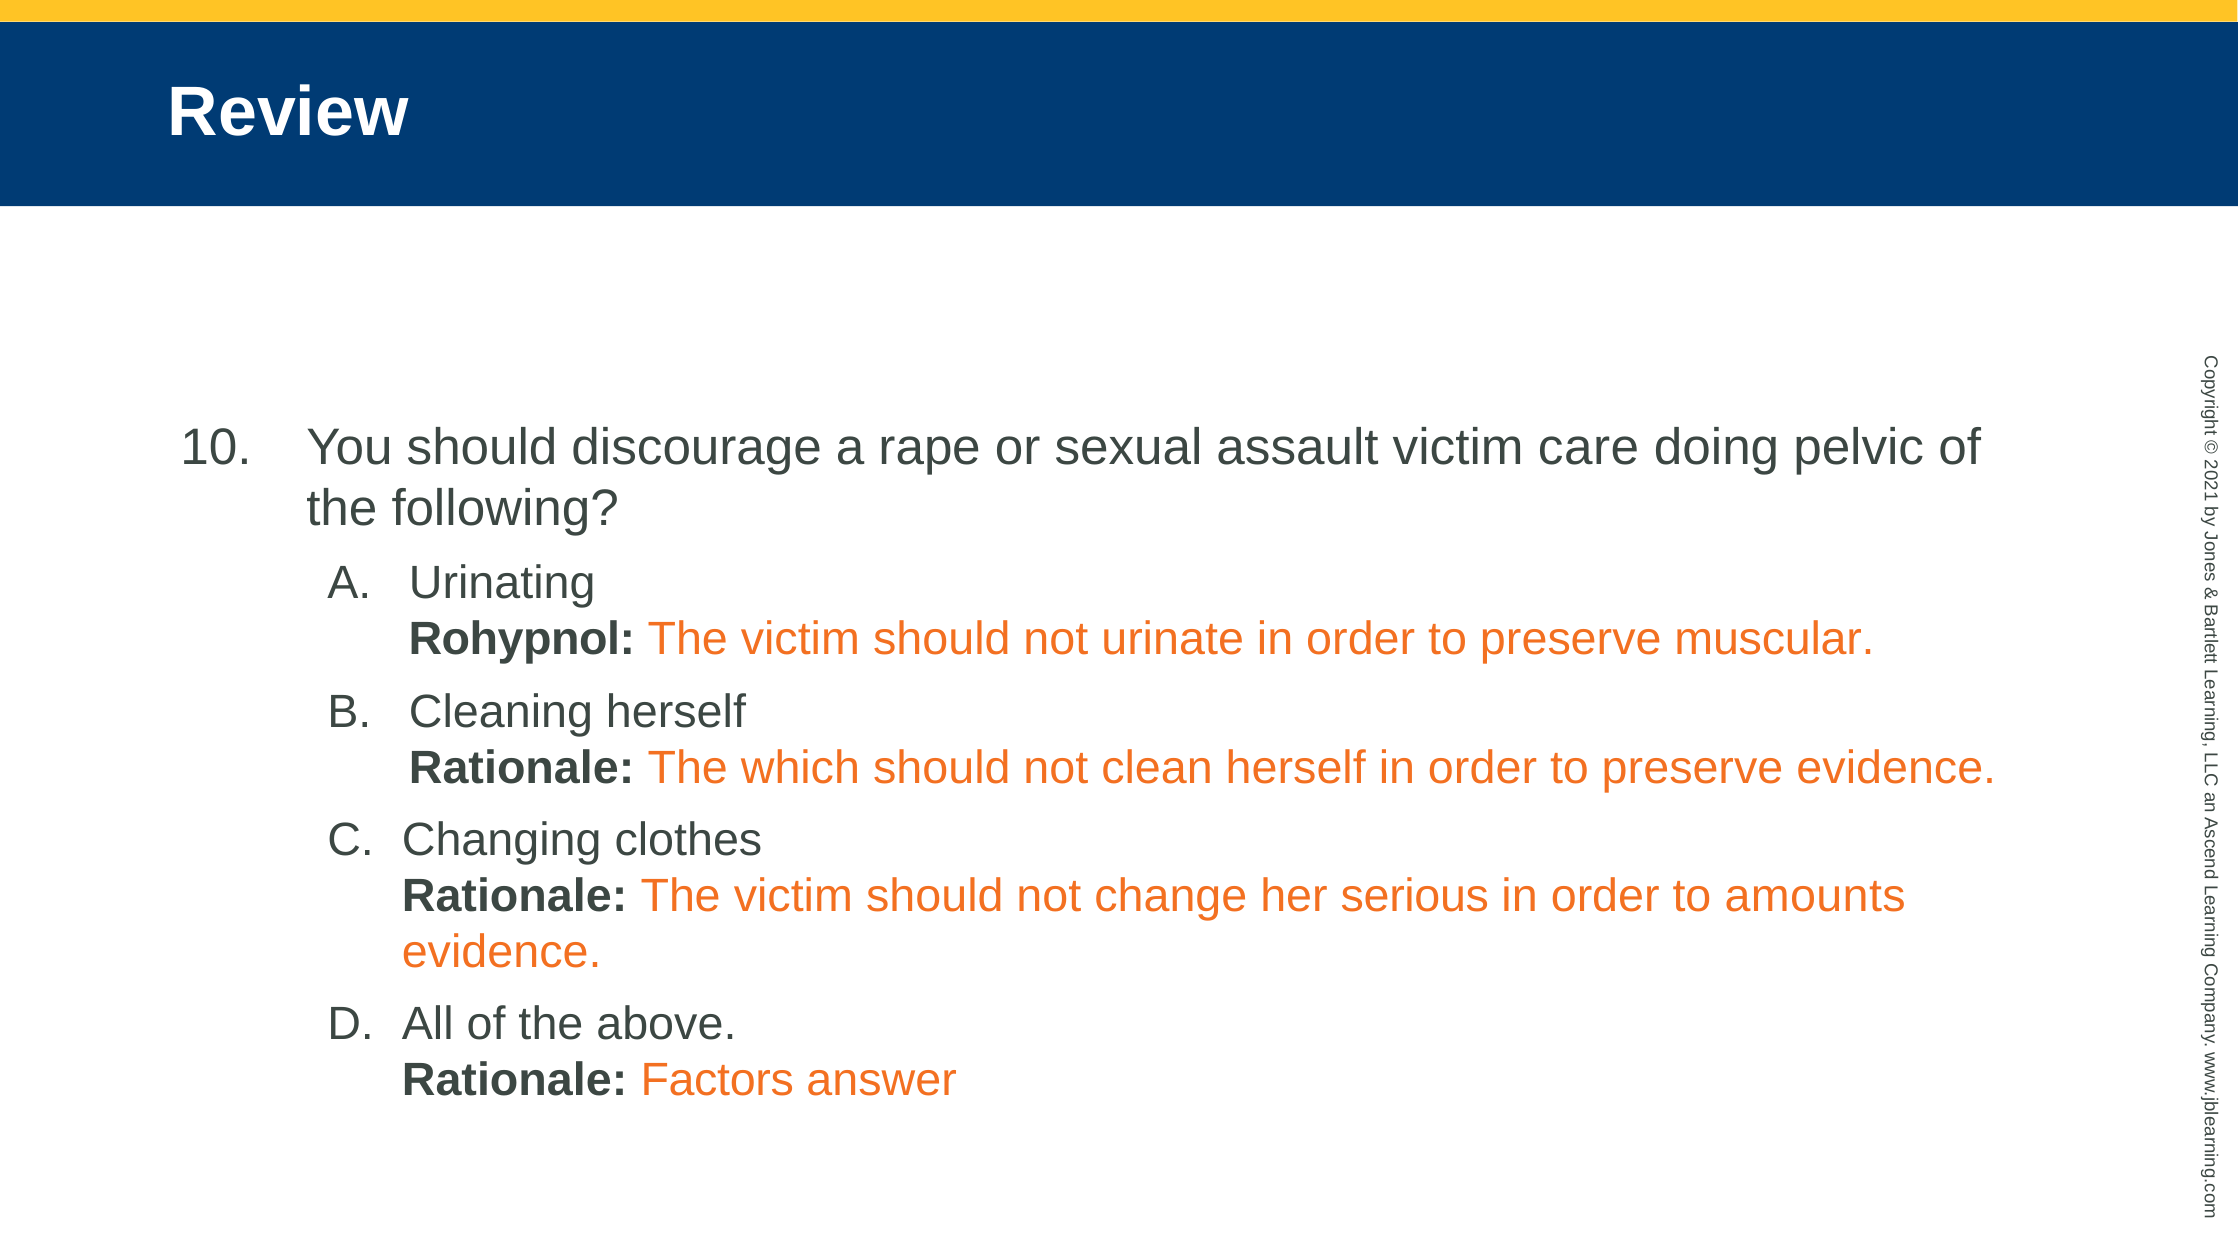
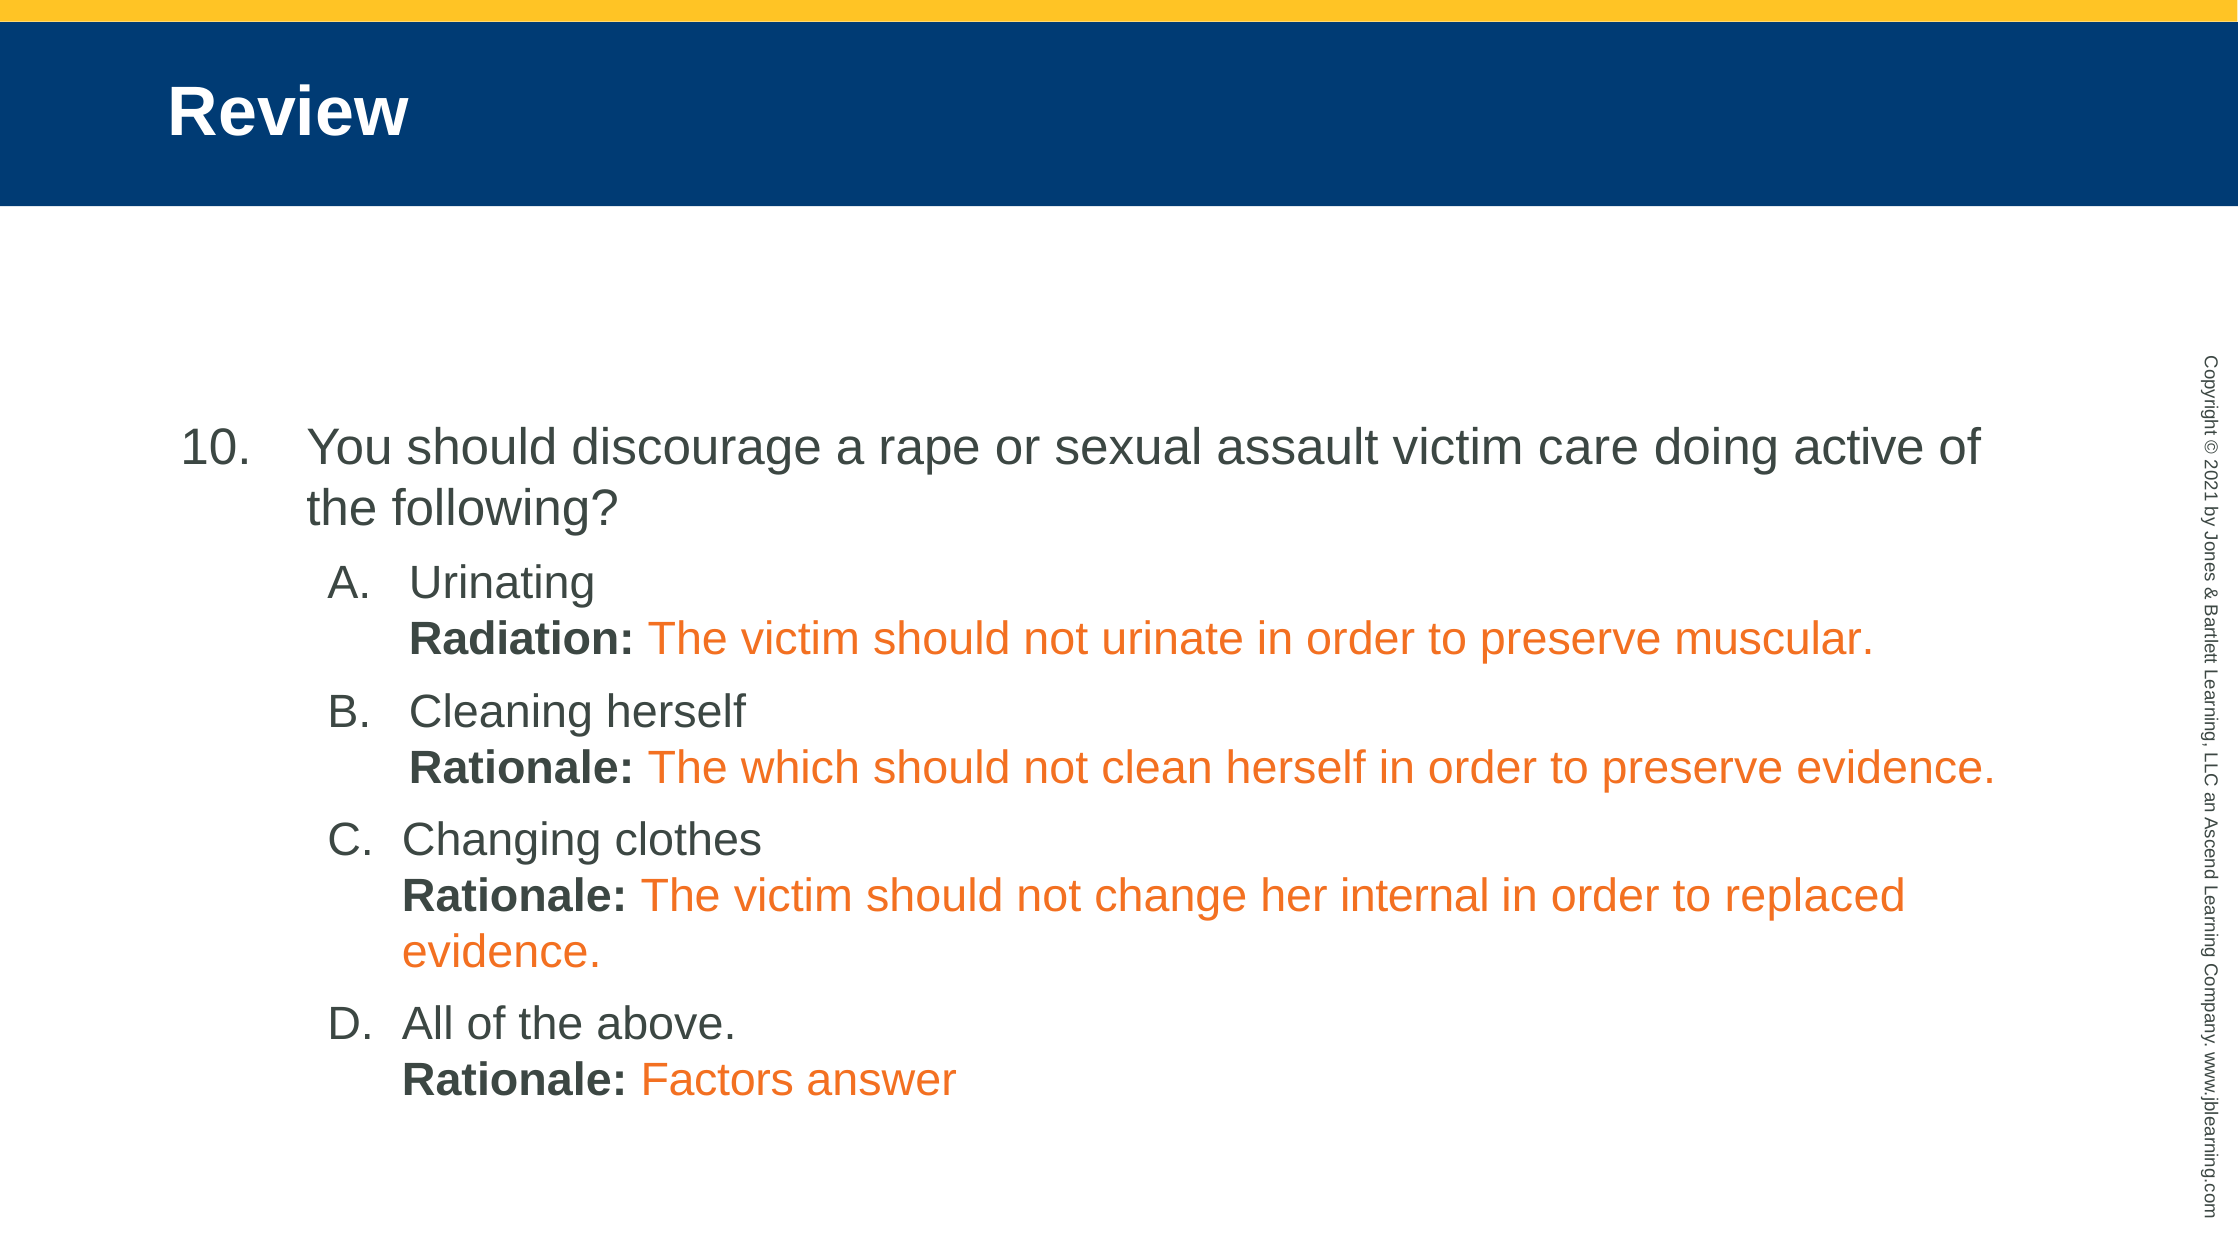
pelvic: pelvic -> active (1859, 447)
Rohypnol: Rohypnol -> Radiation (522, 639)
serious: serious -> internal (1415, 896)
amounts: amounts -> replaced (1815, 896)
